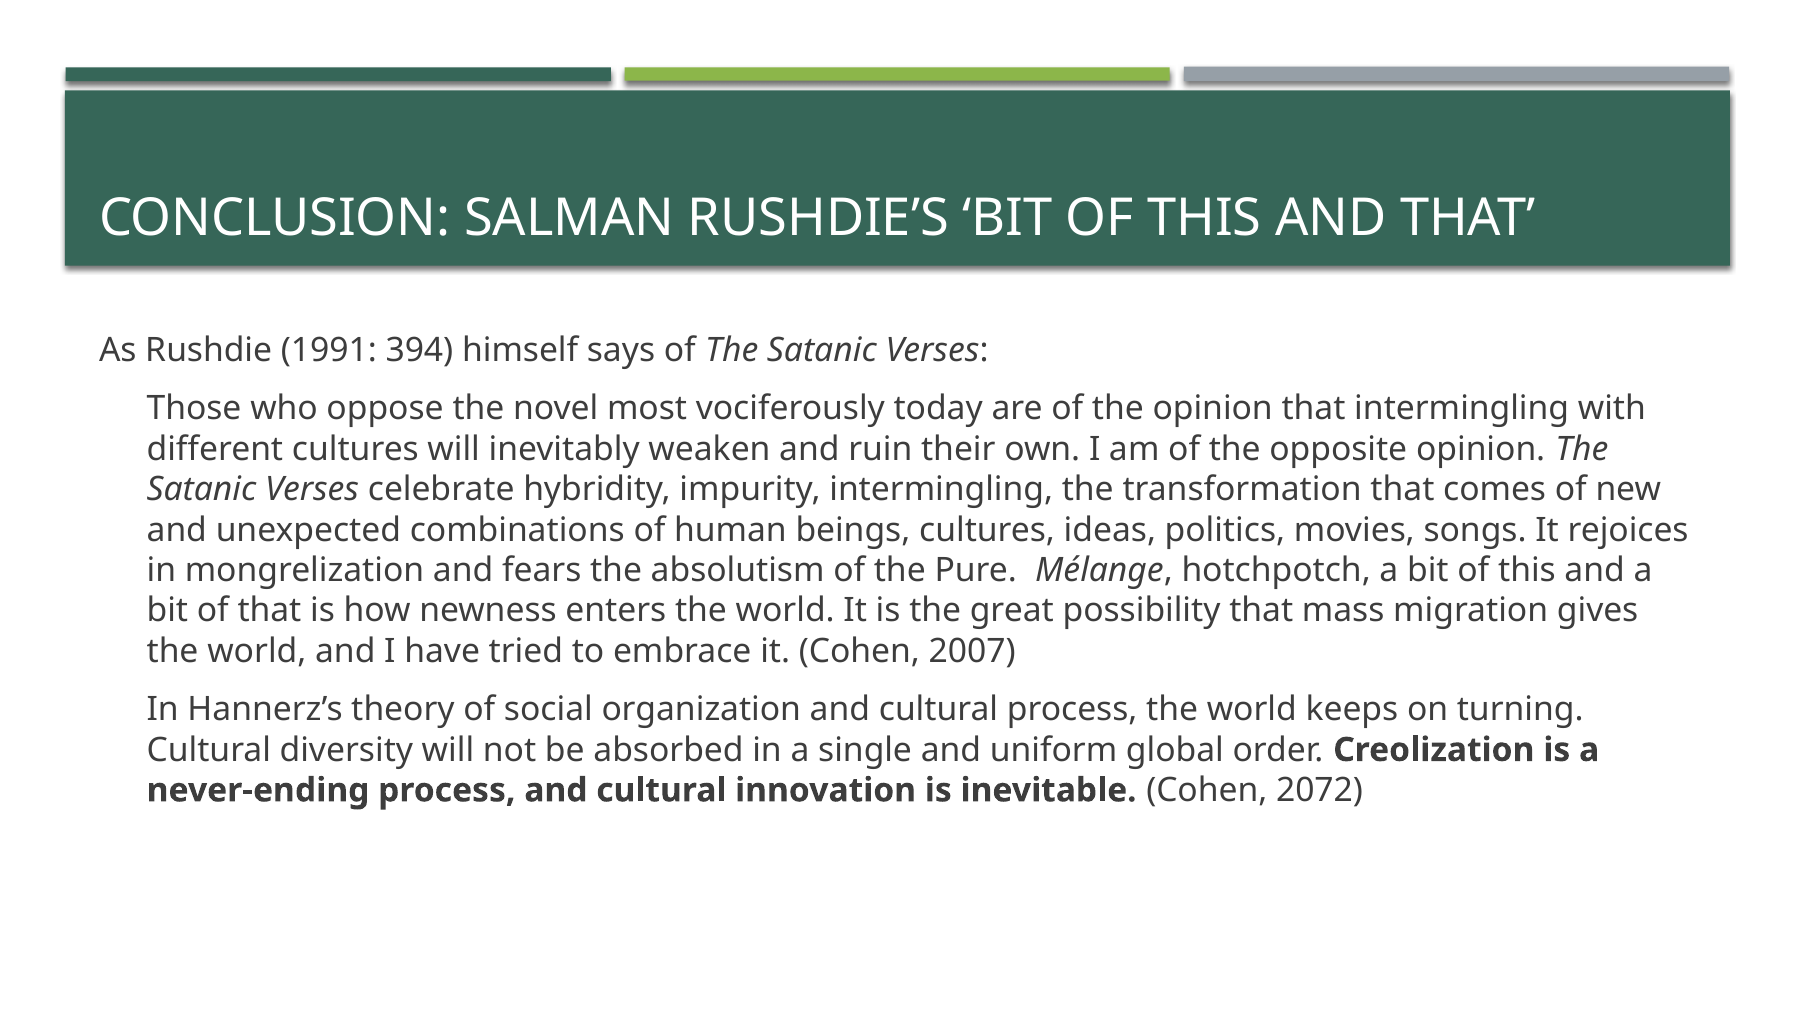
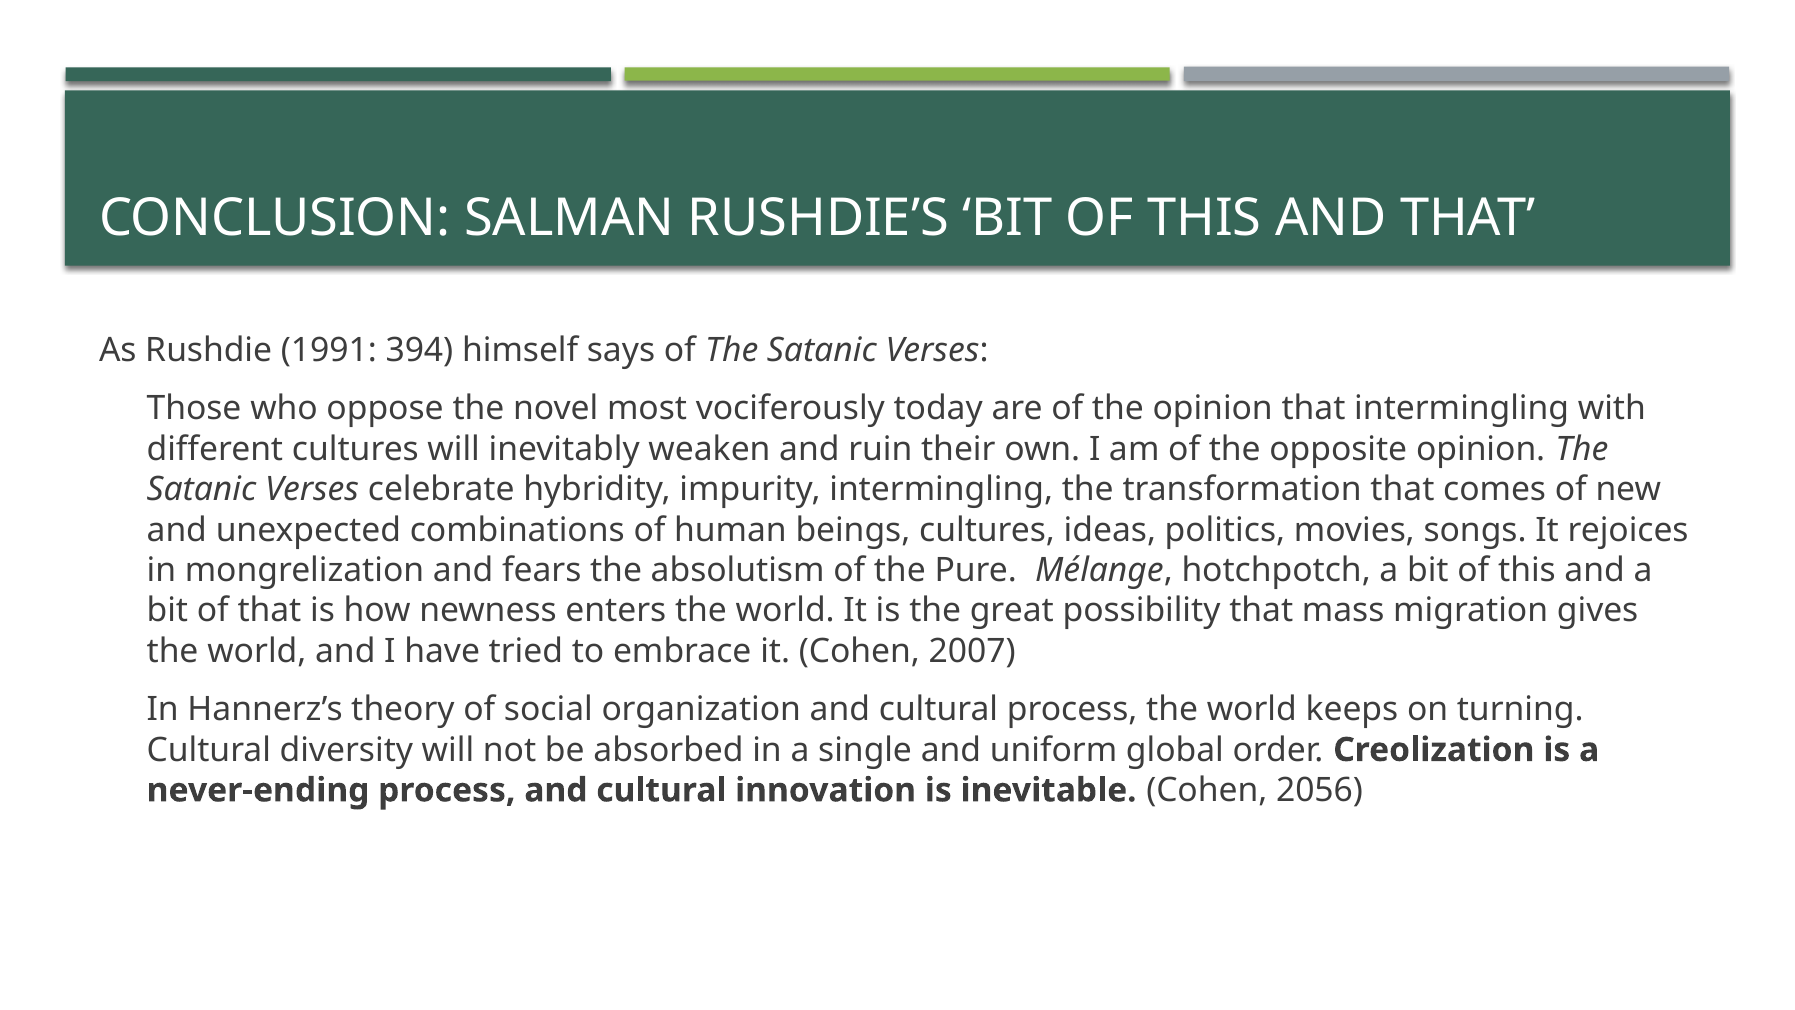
2072: 2072 -> 2056 (1320, 790)
